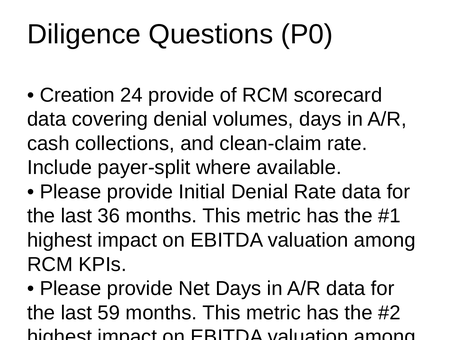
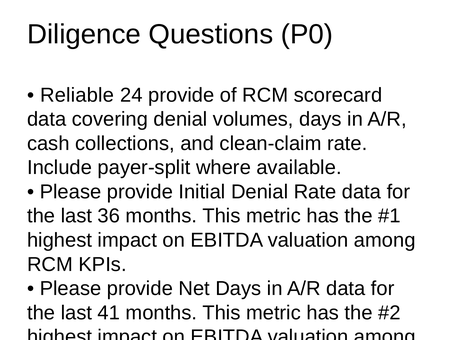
Creation: Creation -> Reliable (77, 95)
59: 59 -> 41 (109, 312)
